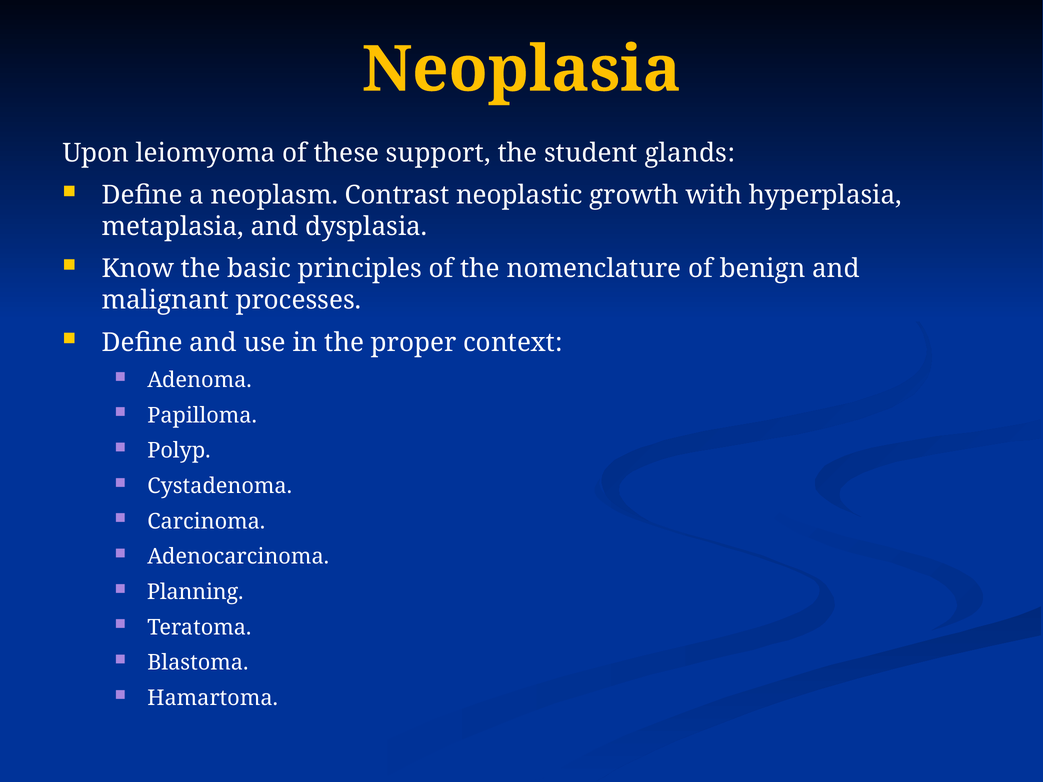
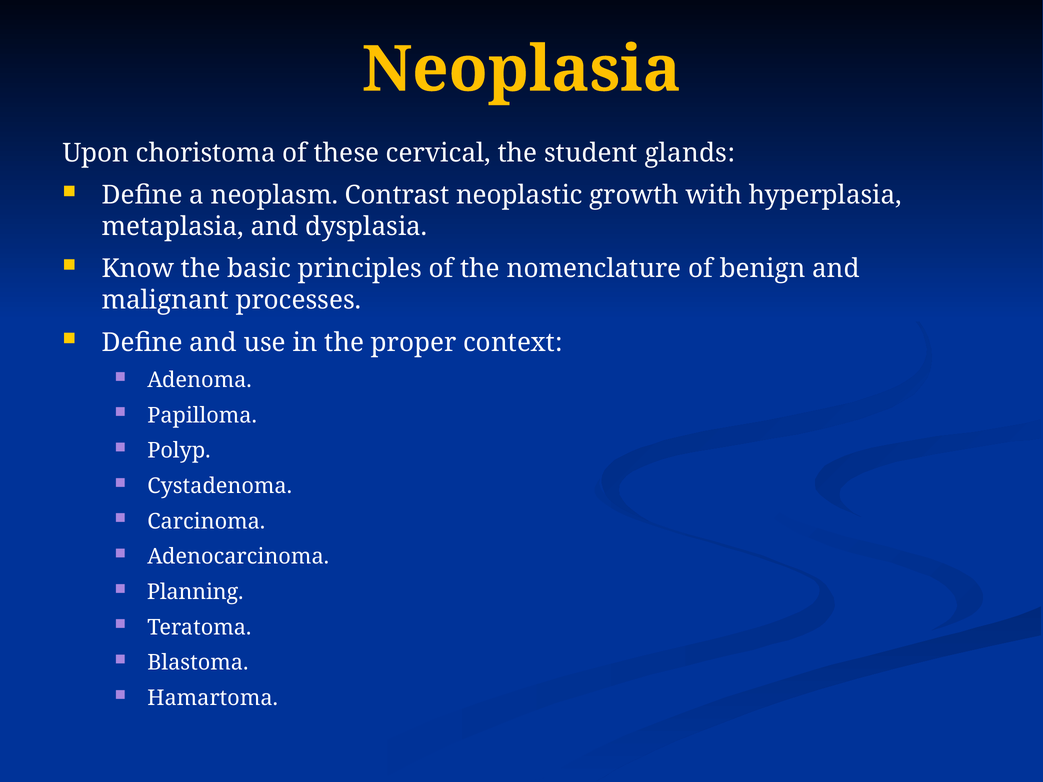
leiomyoma: leiomyoma -> choristoma (206, 153)
support: support -> cervical (438, 153)
